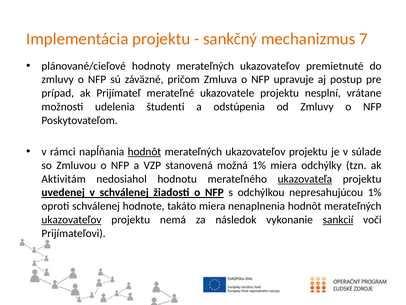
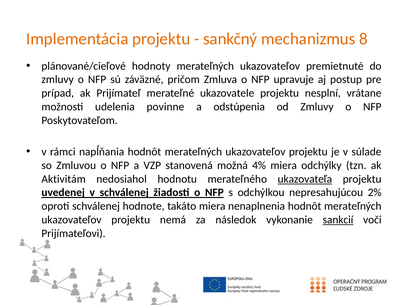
7: 7 -> 8 (363, 39)
študenti: študenti -> povinne (165, 107)
hodnôt underline: present -> none (144, 152)
možná 1%: 1% -> 4% (259, 165)
nepresahujúcou 1%: 1% -> 2% (375, 192)
ukazovateľov underline: present -> none (71, 219)
